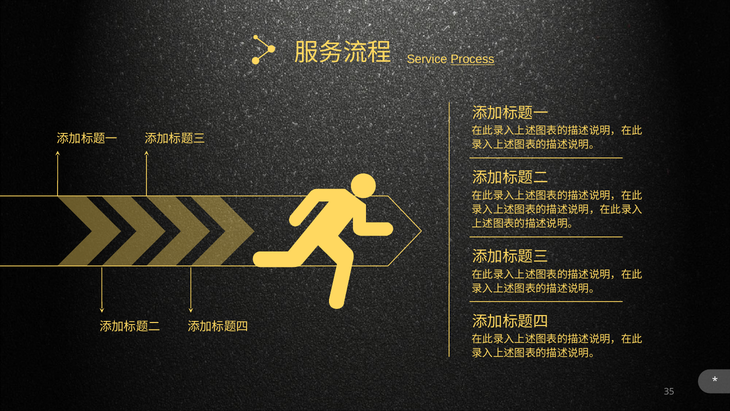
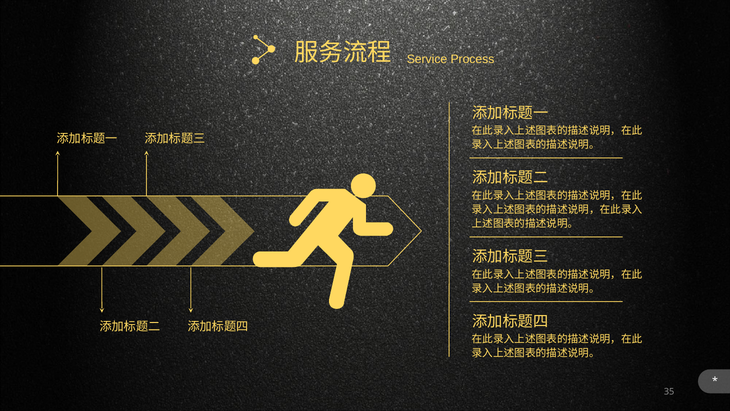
Process underline: present -> none (472, 59)
